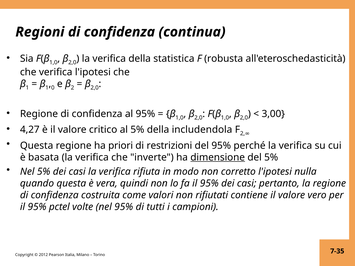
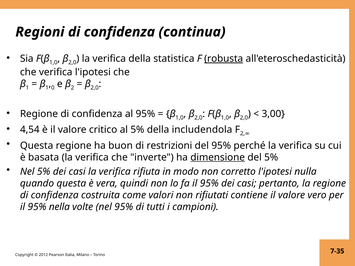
robusta underline: none -> present (224, 59)
4,27: 4,27 -> 4,54 (30, 130)
priori: priori -> buon (121, 146)
pctel: pctel -> nella (59, 207)
